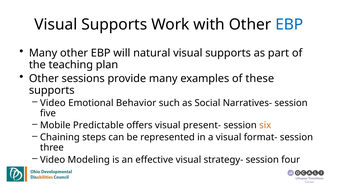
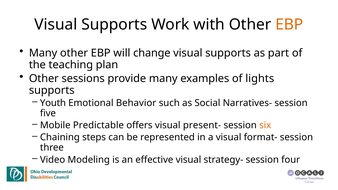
EBP colour: blue -> orange (289, 25)
natural: natural -> change (152, 53)
these: these -> lights (260, 79)
Video: Video -> Youth (53, 103)
